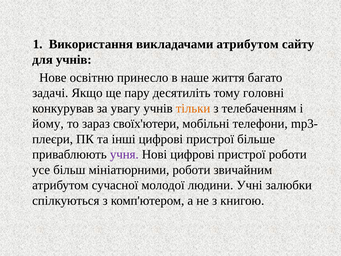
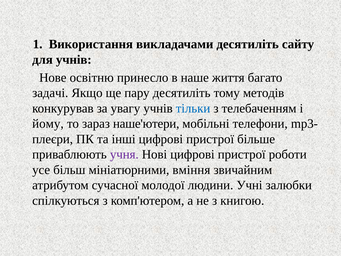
викладачами атрибутом: атрибутом -> десятиліть (248, 44)
головні: головні -> методів (264, 93)
тільки colour: orange -> blue (193, 108)
своїх'ютери: своїх'ютери -> наше'ютери (146, 124)
мініатюрними роботи: роботи -> вміння (191, 170)
